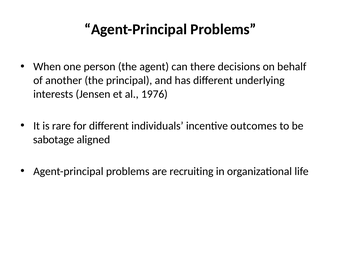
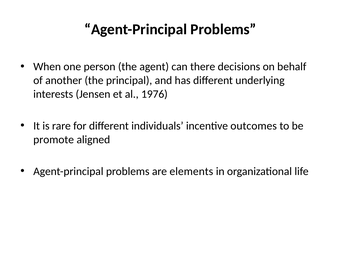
sabotage: sabotage -> promote (54, 139)
recruiting: recruiting -> elements (191, 171)
